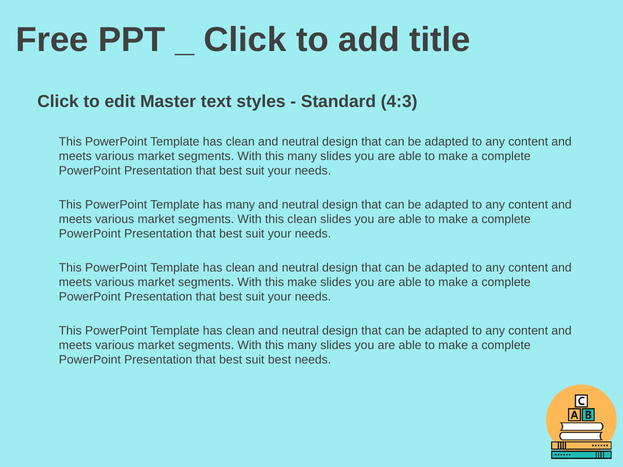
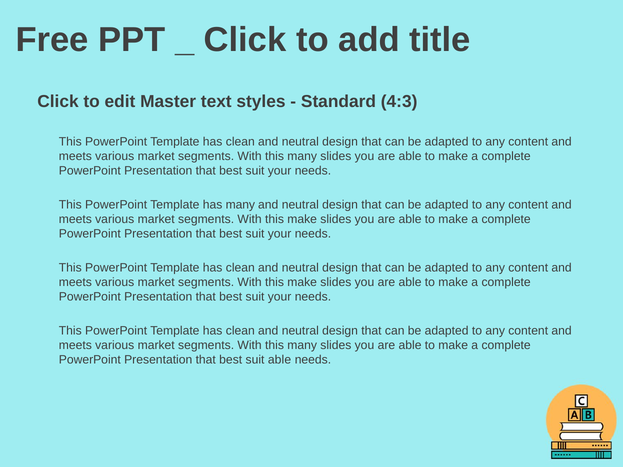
clean: clean -> make (302, 219)
suit best: best -> able (280, 360)
